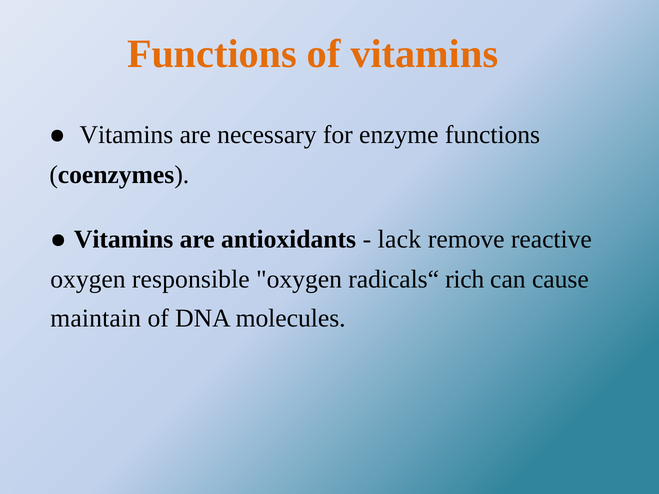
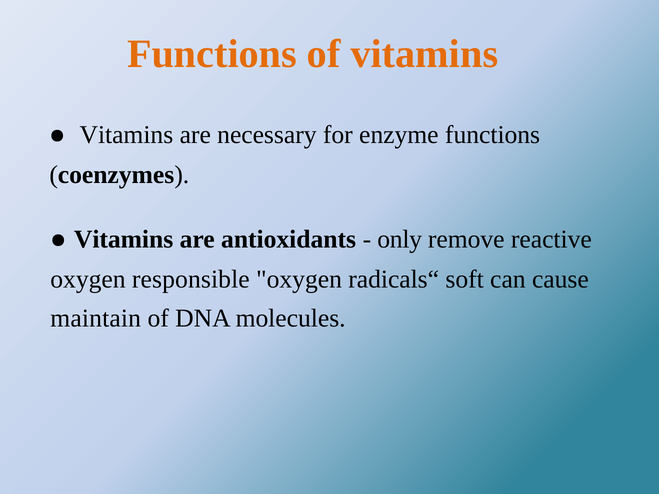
lack: lack -> only (400, 239)
rich: rich -> soft (465, 279)
